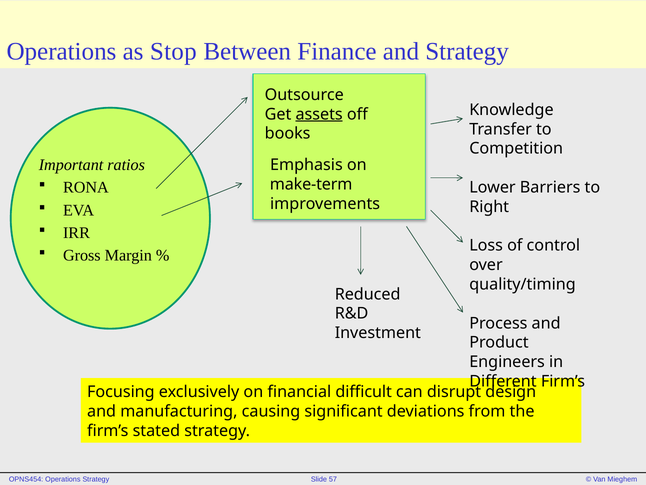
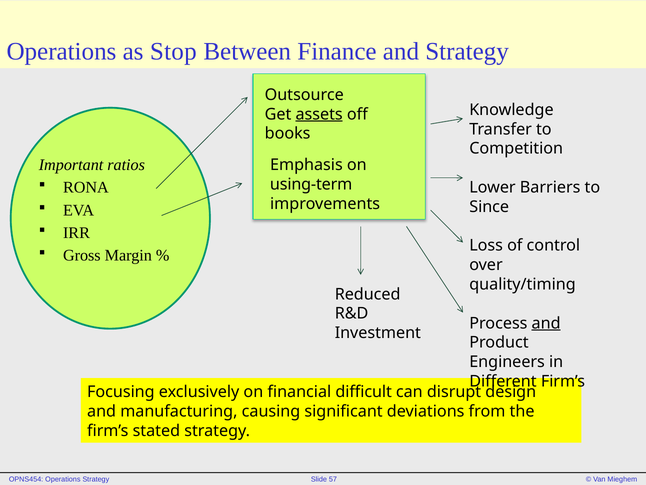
make-term: make-term -> using-term (311, 184)
Right: Right -> Since (489, 207)
and underline: none -> present (546, 323)
